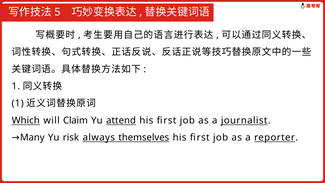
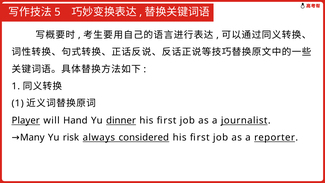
Which: Which -> Player (26, 120)
Claim: Claim -> Hand (75, 120)
attend: attend -> dinner (121, 120)
themselves: themselves -> considered (144, 137)
